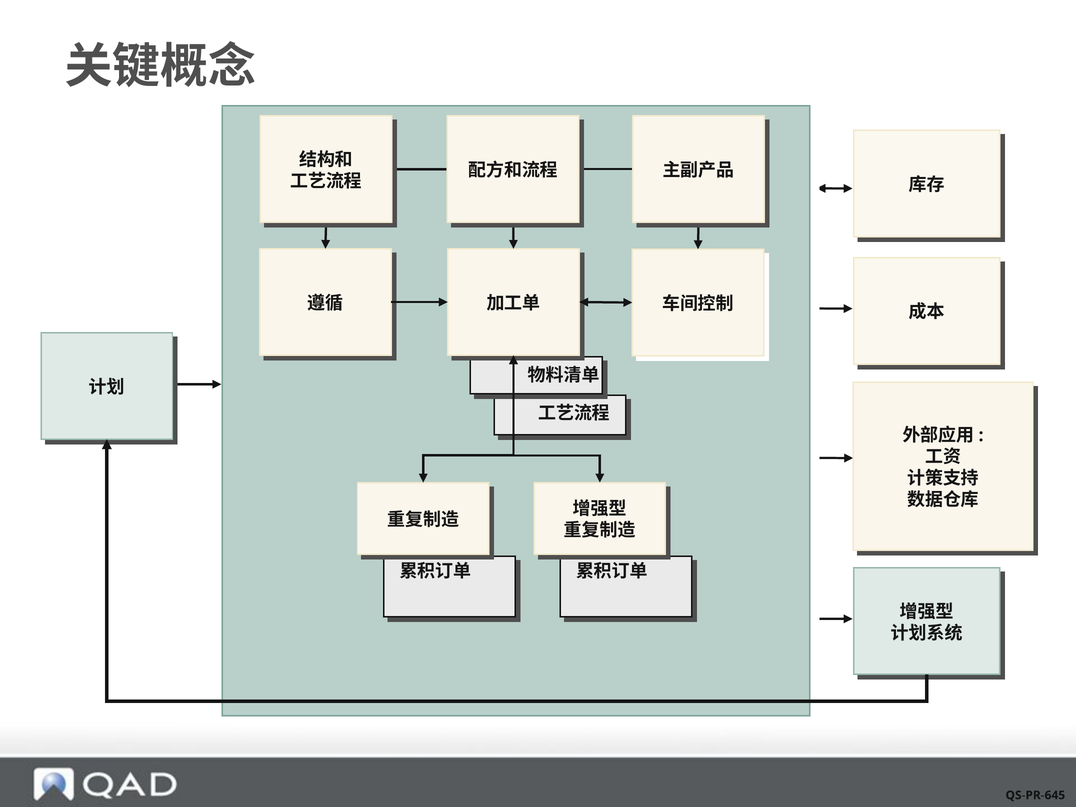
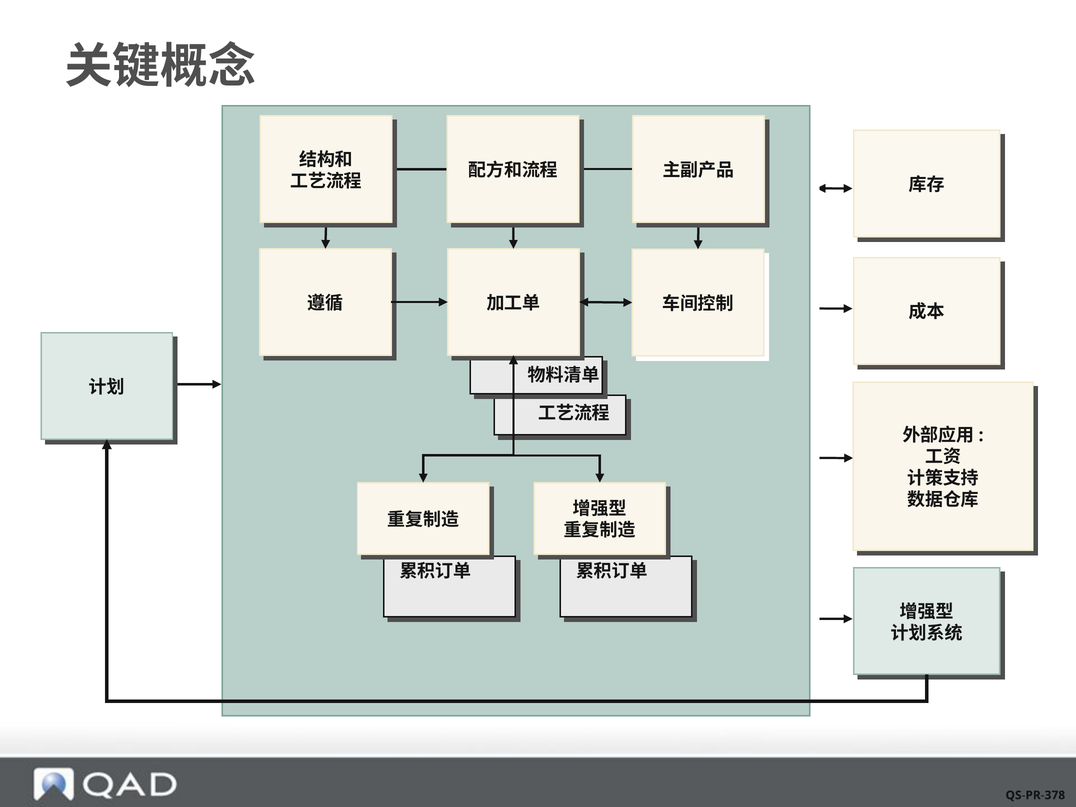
QS-PR-645: QS-PR-645 -> QS-PR-378 (1035, 795)
